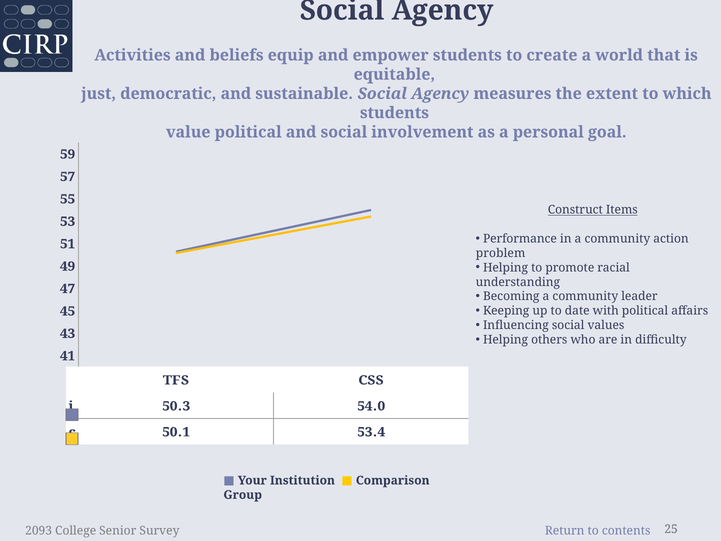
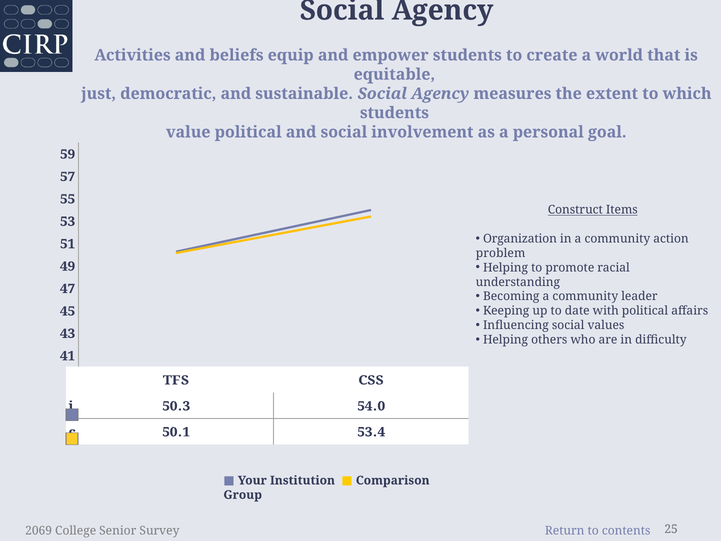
Performance: Performance -> Organization (520, 239)
2093: 2093 -> 2069 (39, 531)
